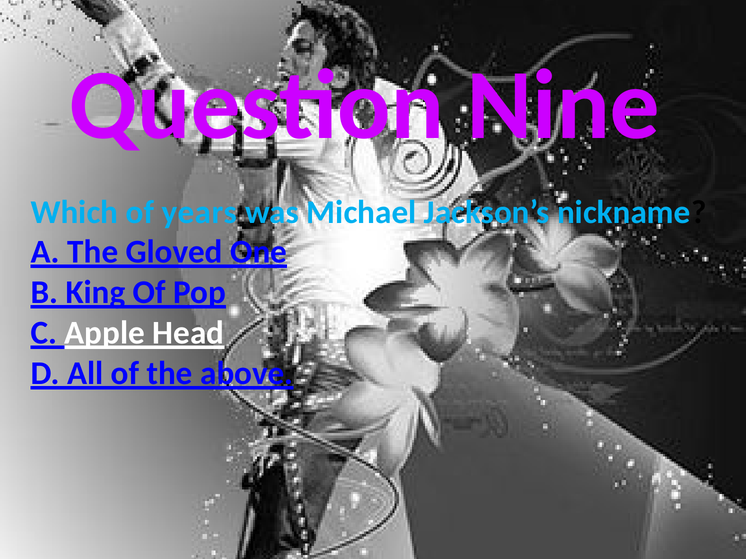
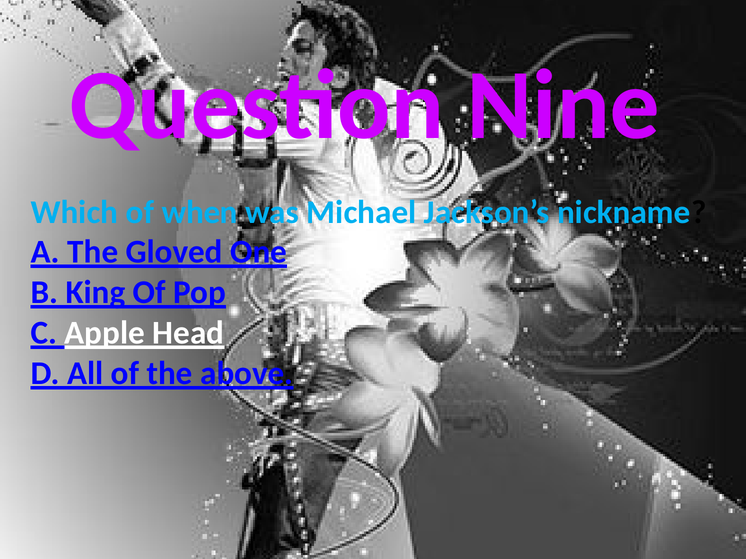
years: years -> when (200, 212)
